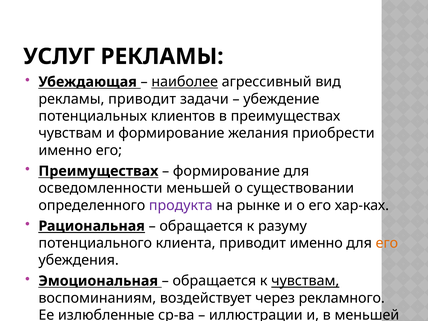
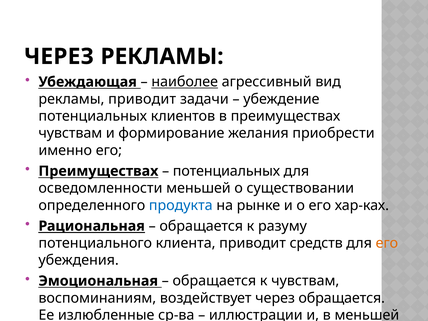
УСЛУГ: УСЛУГ -> ЧЕРЕЗ (59, 56)
формирование: формирование -> потенциальных (226, 171)
продукта colour: purple -> blue (181, 205)
приводит именно: именно -> средств (316, 243)
чувствам underline: present -> none (305, 281)
через рекламного: рекламного -> обращается (342, 298)
